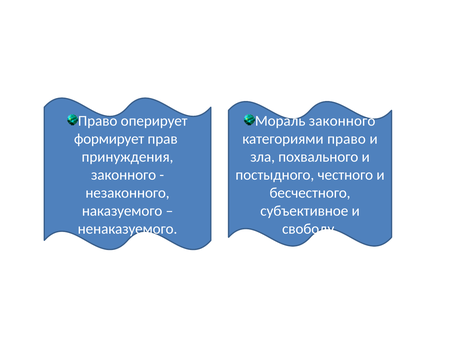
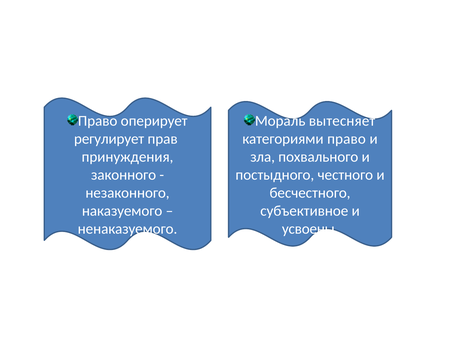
Мораль законного: законного -> вытесняет (342, 121)
формирует: формирует -> регулирует (109, 139)
свободу: свободу -> усвоены (310, 229)
